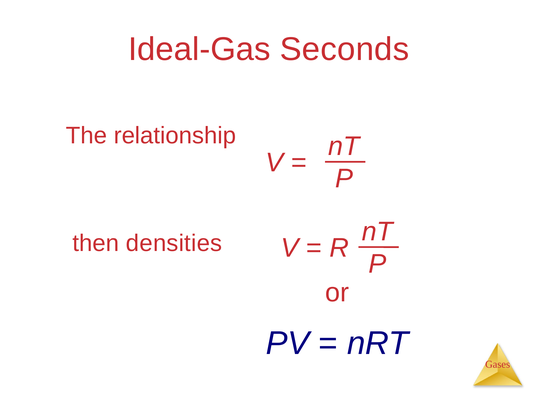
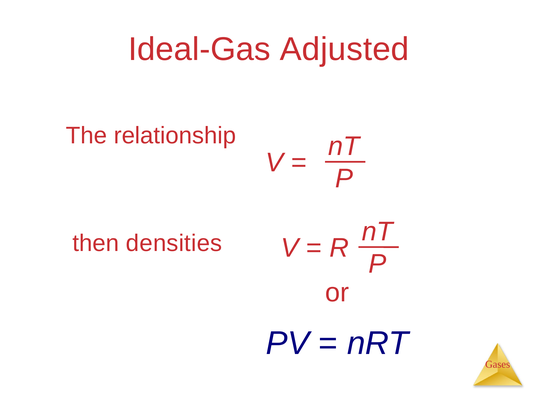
Seconds: Seconds -> Adjusted (345, 49)
